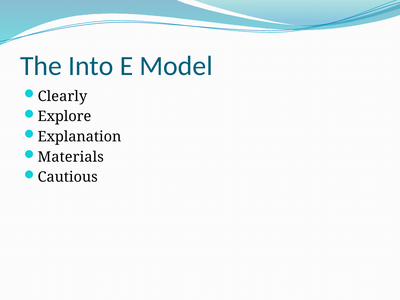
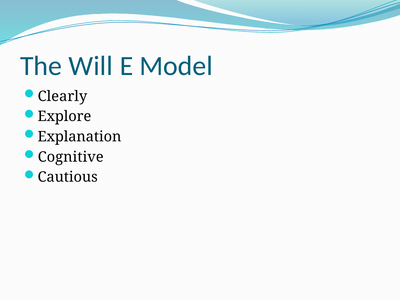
Into: Into -> Will (91, 66)
Materials: Materials -> Cognitive (71, 157)
